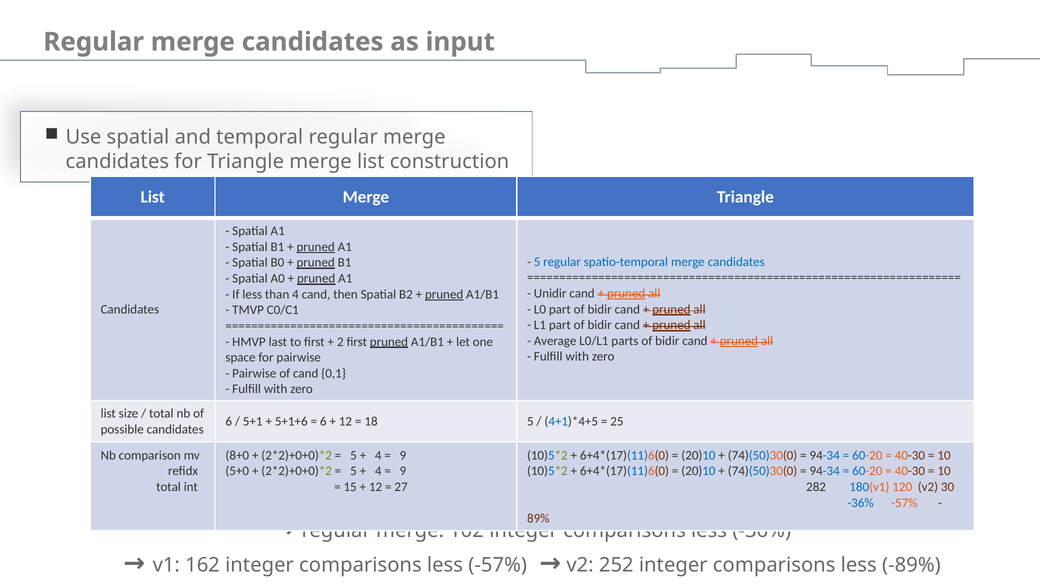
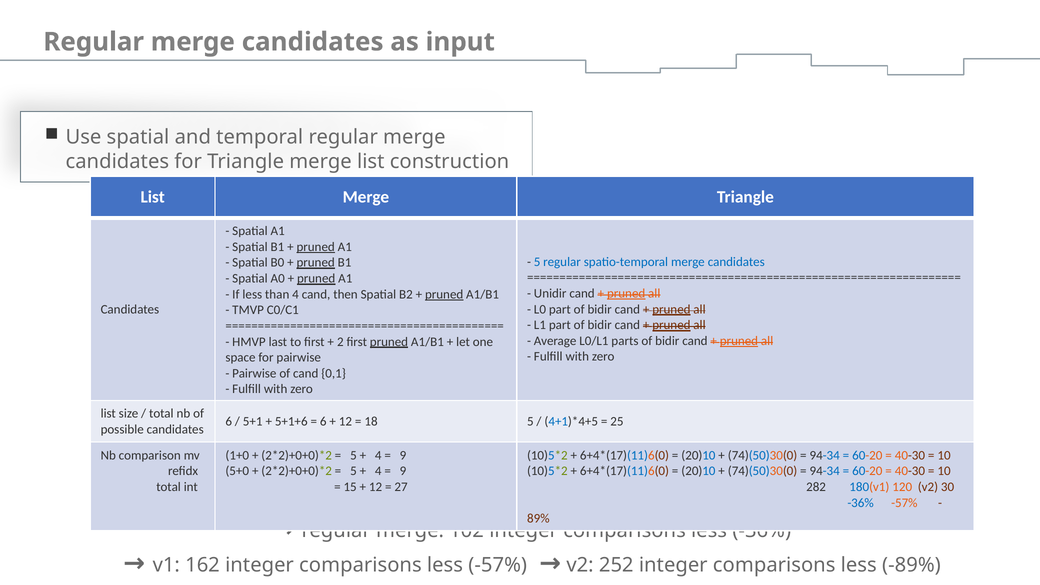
8+0: 8+0 -> 1+0 (237, 455)
